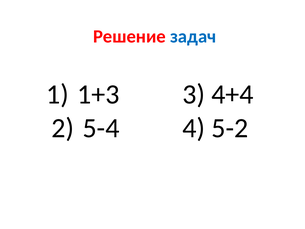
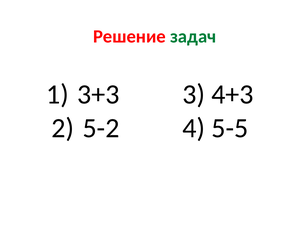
задач colour: blue -> green (193, 36)
1+3: 1+3 -> 3+3 (98, 94)
4+4: 4+4 -> 4+3 (232, 94)
5-4: 5-4 -> 5-2 (101, 128)
5-2: 5-2 -> 5-5 (230, 128)
